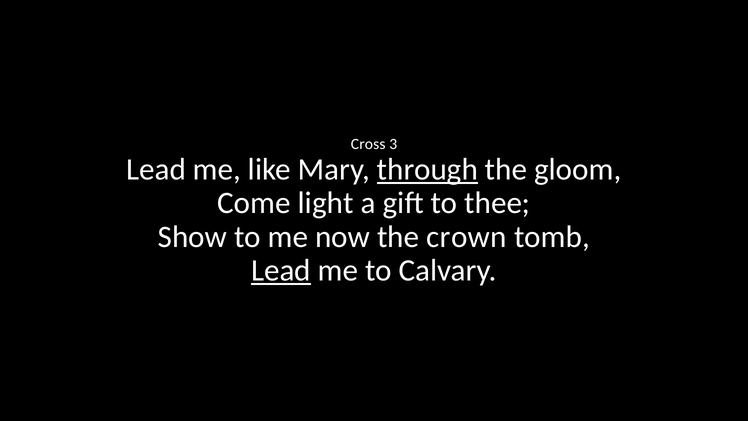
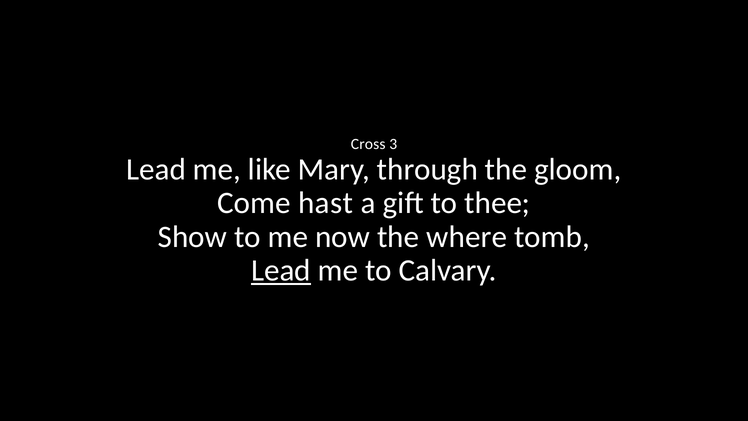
through underline: present -> none (427, 169)
light: light -> hast (326, 203)
crown: crown -> where (467, 237)
